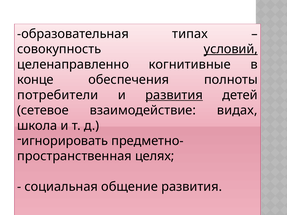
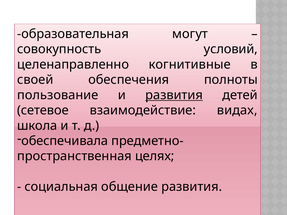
типах: типах -> могут (190, 34)
условий underline: present -> none (231, 49)
конце: конце -> своей (35, 80)
потребители: потребители -> пользование (58, 95)
игнорировать: игнорировать -> обеспечивала (65, 141)
